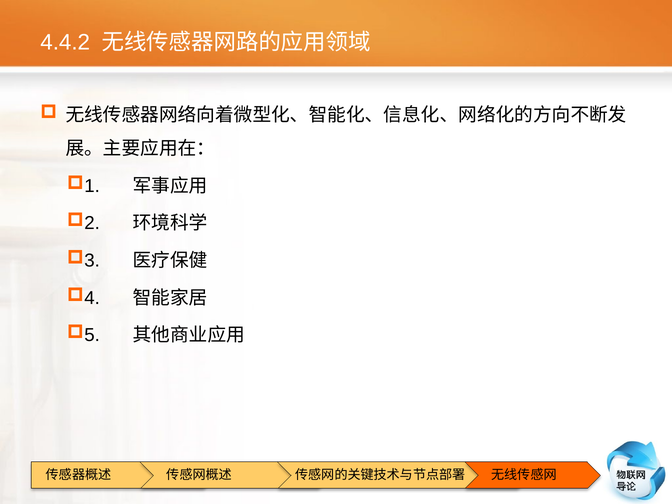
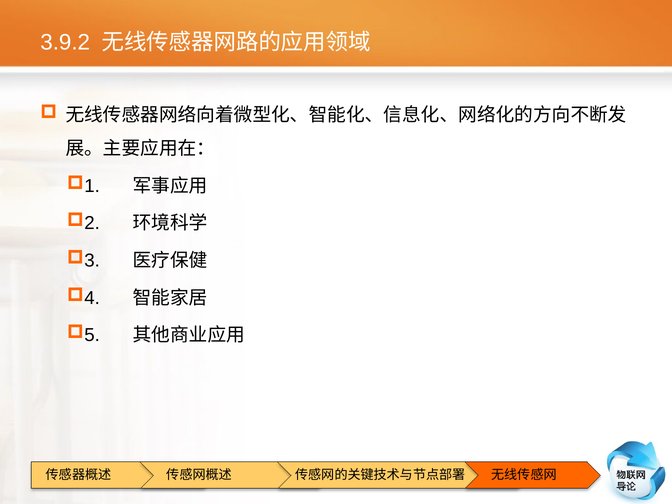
4.4.2: 4.4.2 -> 3.9.2 (65, 42)
